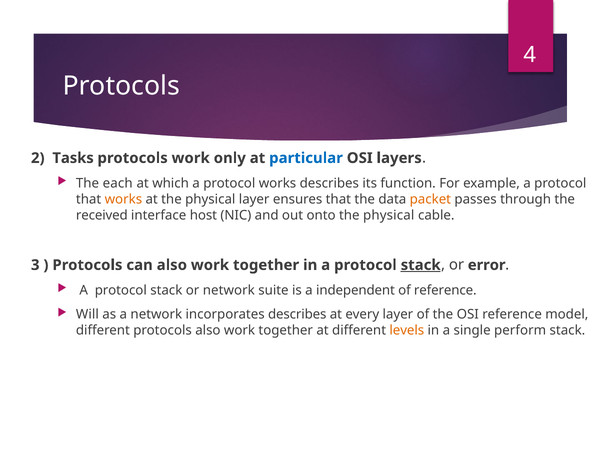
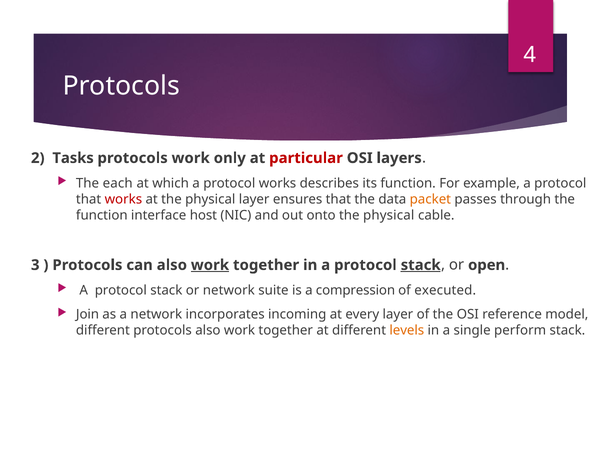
particular colour: blue -> red (306, 158)
works colour: orange -> red (123, 199)
received: received -> function (102, 215)
work underline: none -> present (210, 265)
error: error -> open (487, 265)
independent: independent -> compression (356, 290)
of reference: reference -> executed (445, 290)
Will: Will -> Join (88, 315)
incorporates describes: describes -> incoming (297, 315)
